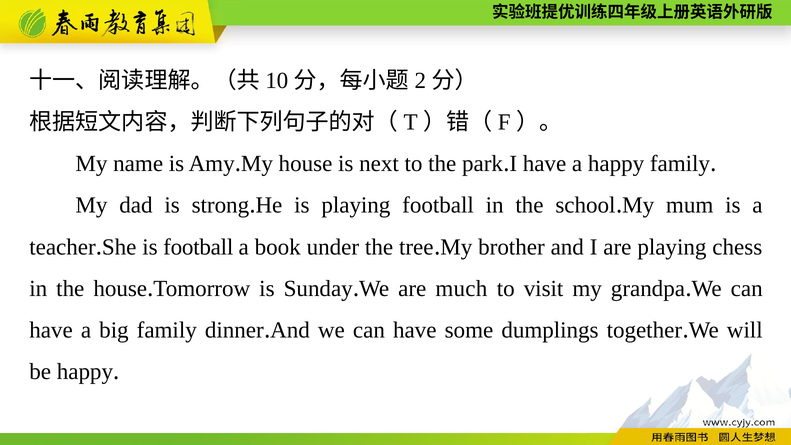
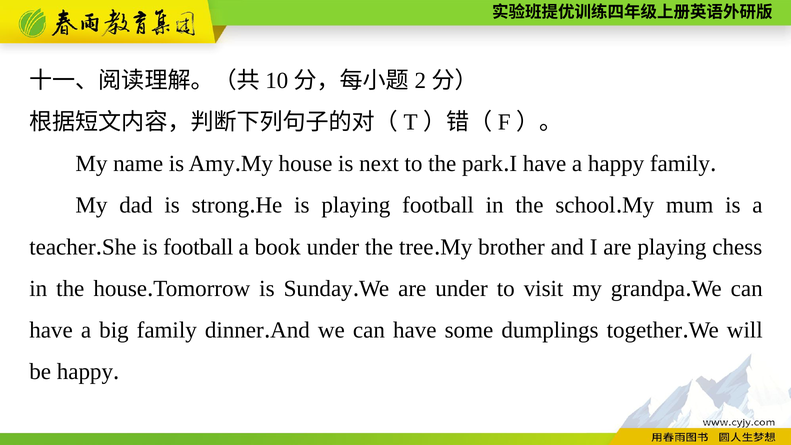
are much: much -> under (462, 288)
